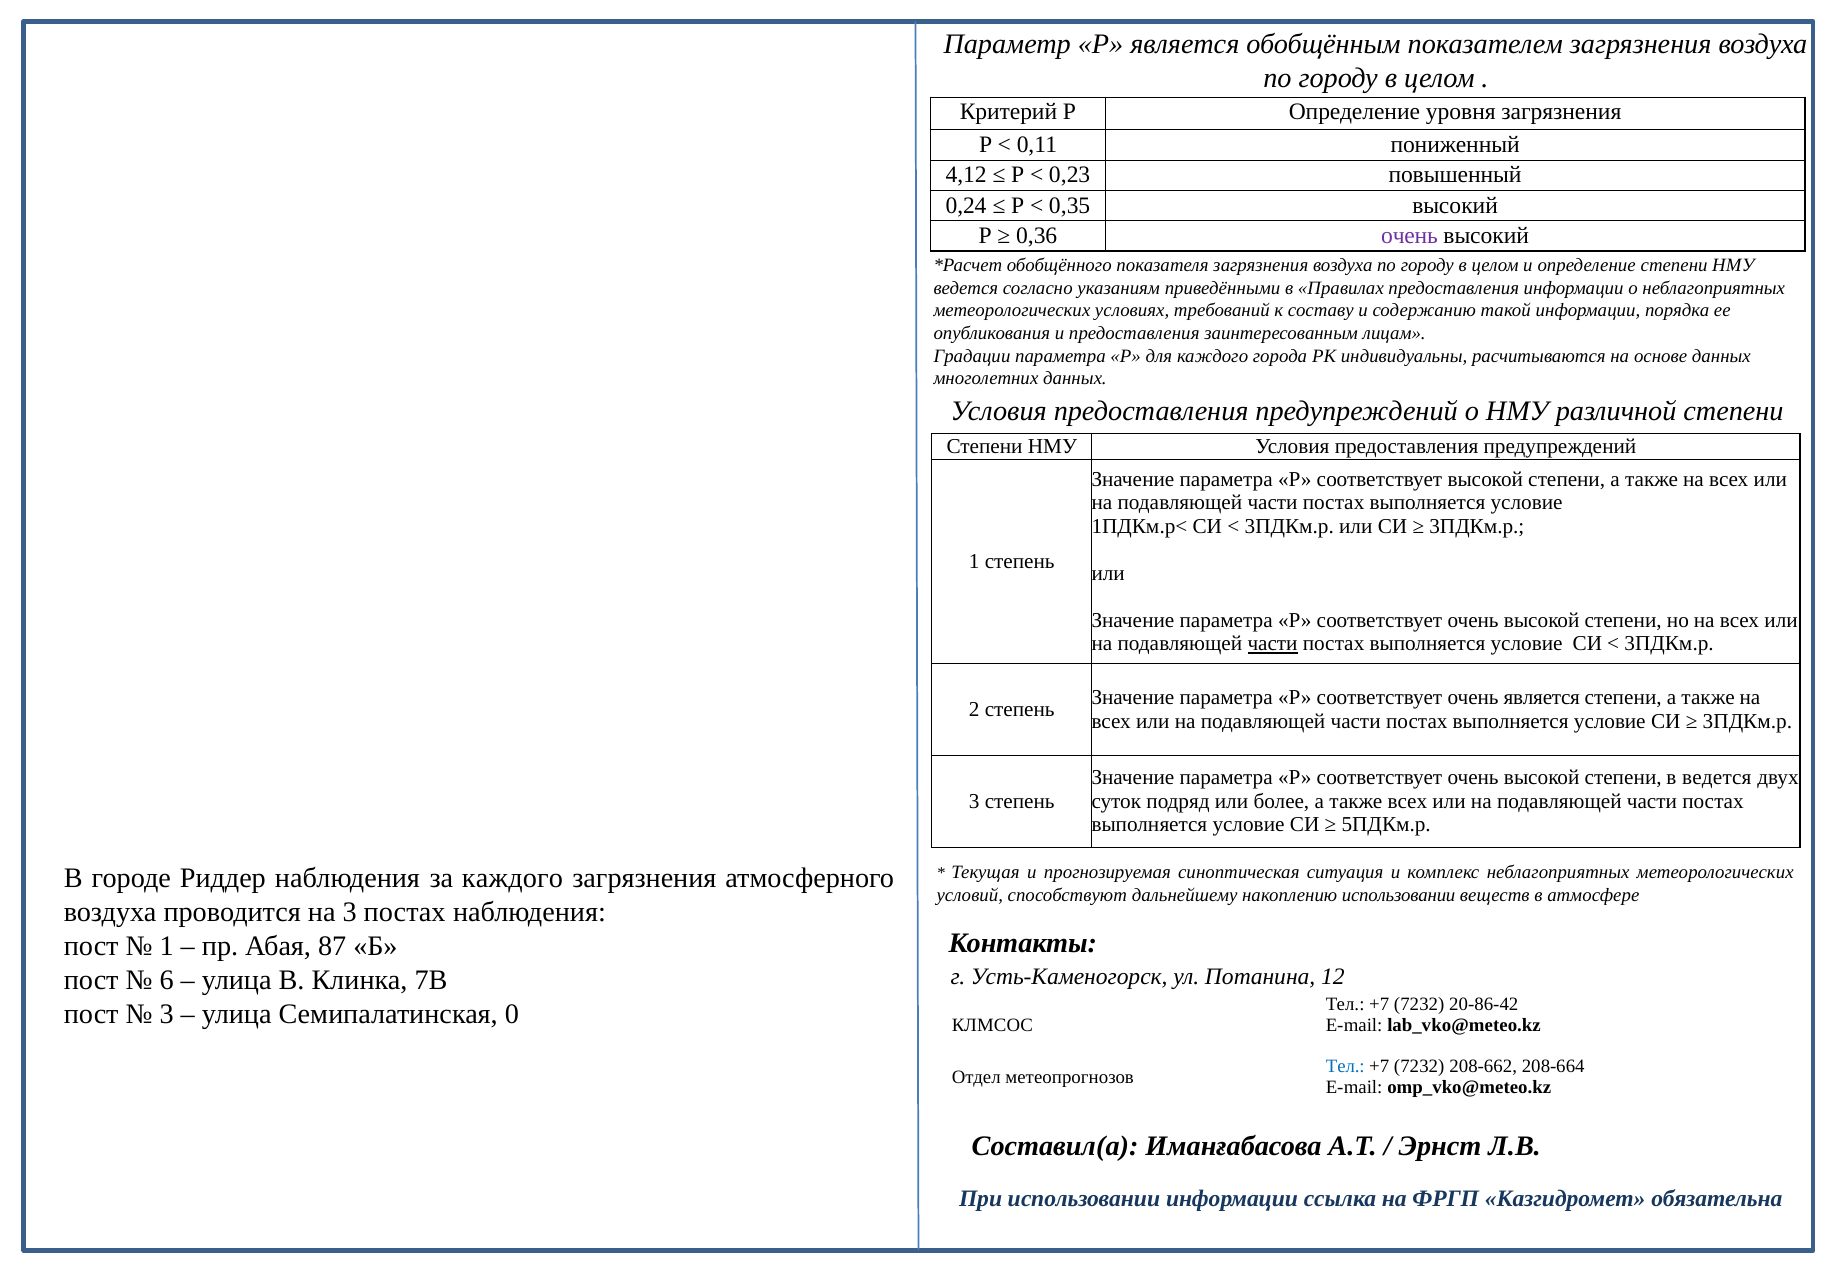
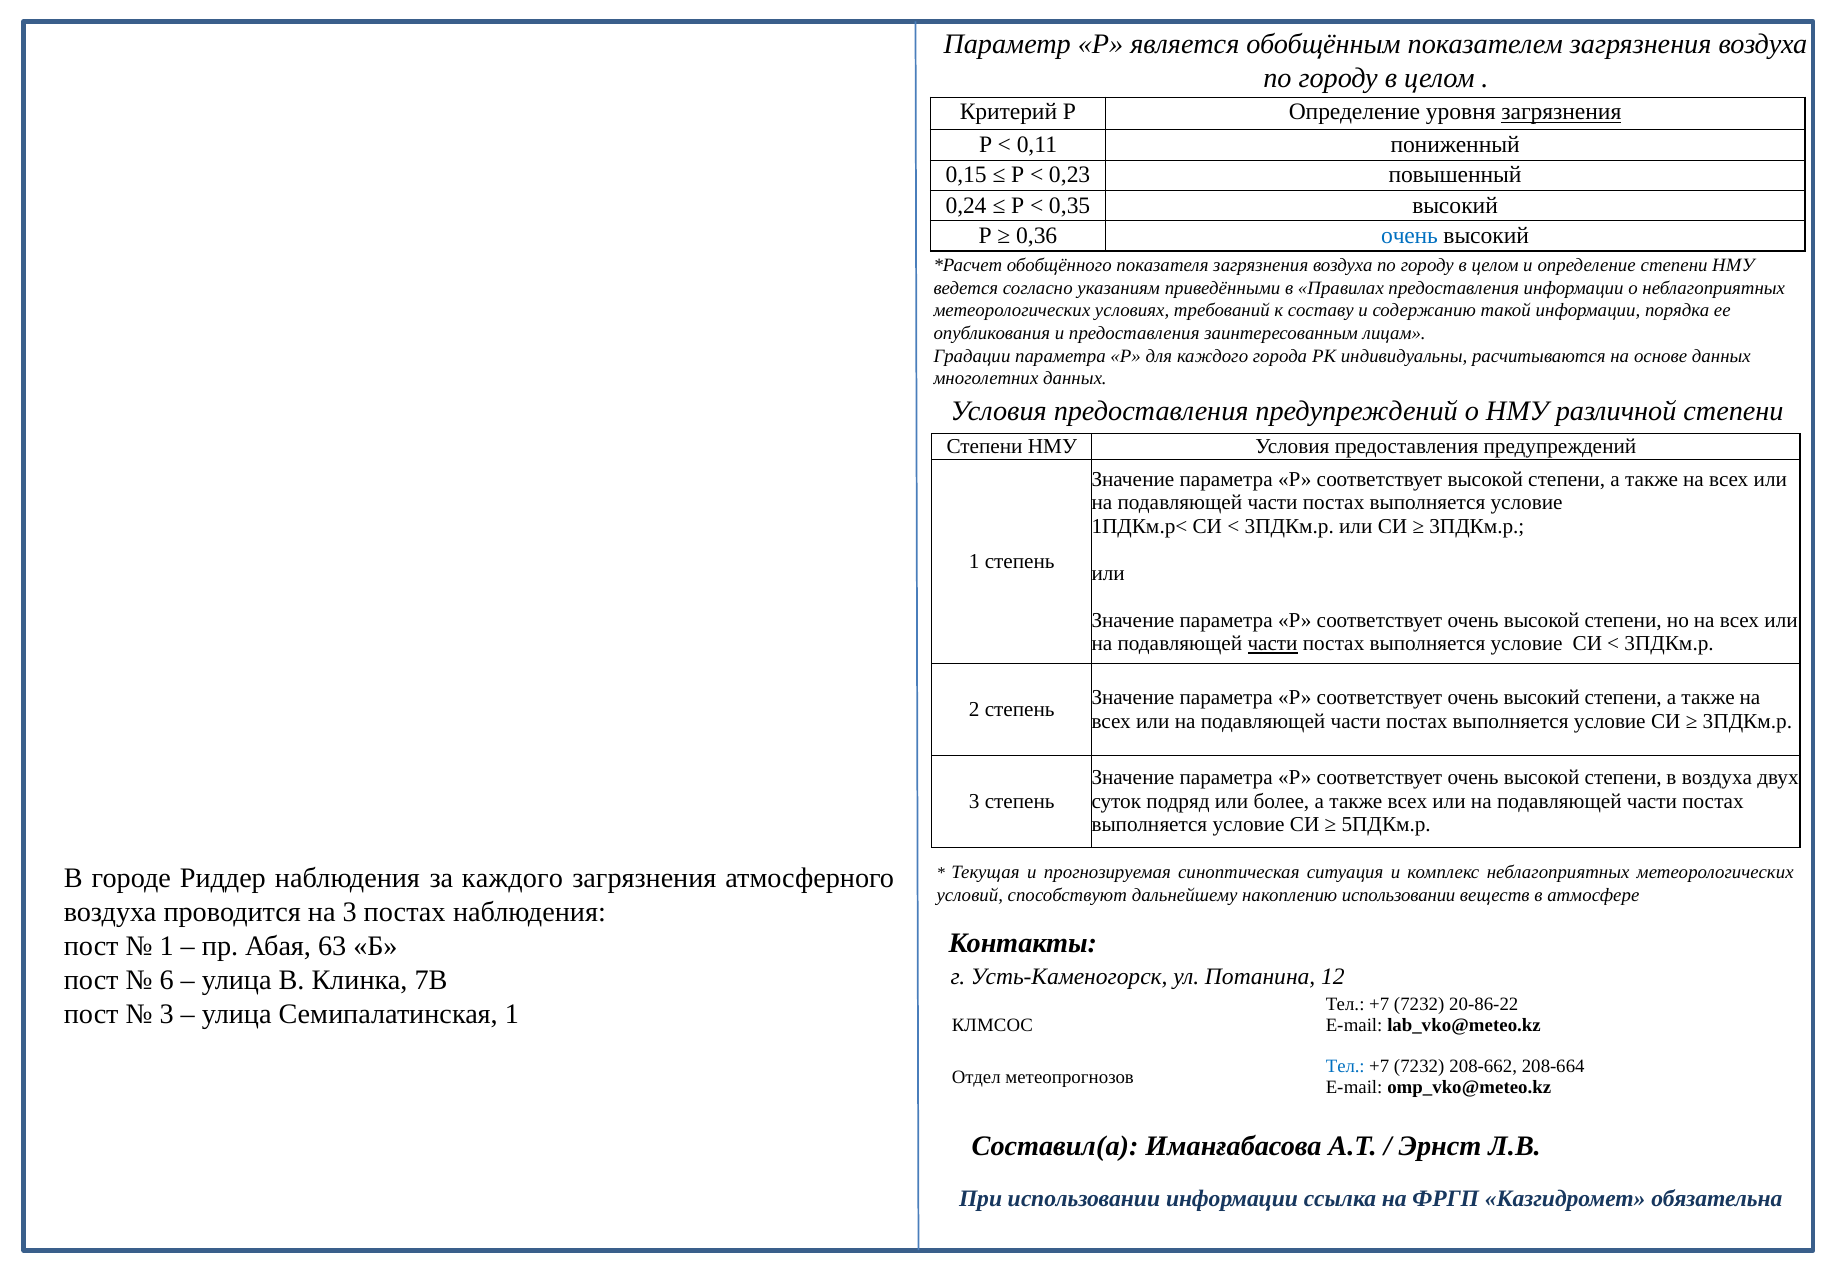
загрязнения underline: none -> present (1561, 112)
4,12: 4,12 -> 0,15 (966, 175)
очень colour: purple -> blue (1410, 236)
соответствует очень является: является -> высокий (1542, 698)
в ведется: ведется -> воздуха (1717, 778)
87: 87 -> 63 (332, 946)
20-86-42: 20-86-42 -> 20-86-22 (1484, 1004)
Семипалатинская 0: 0 -> 1 (512, 1014)
